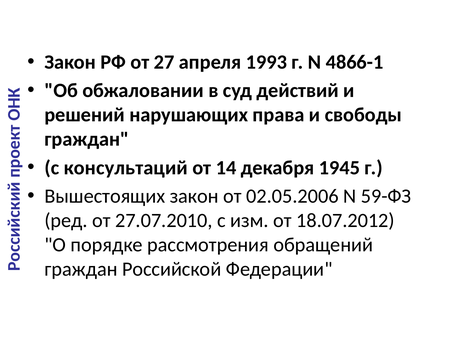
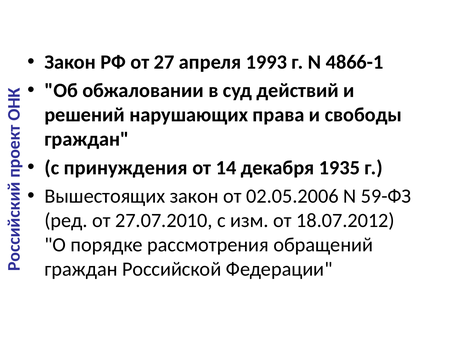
консультаций: консультаций -> принуждения (126, 168)
1945: 1945 -> 1935 (339, 168)
